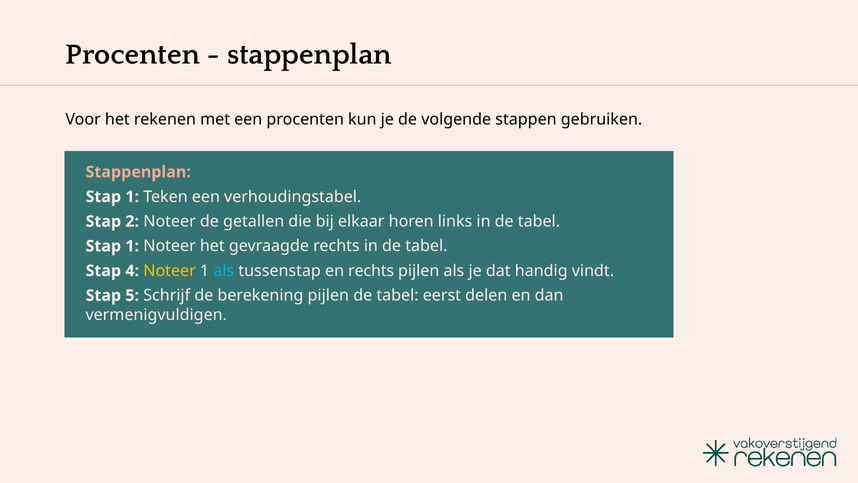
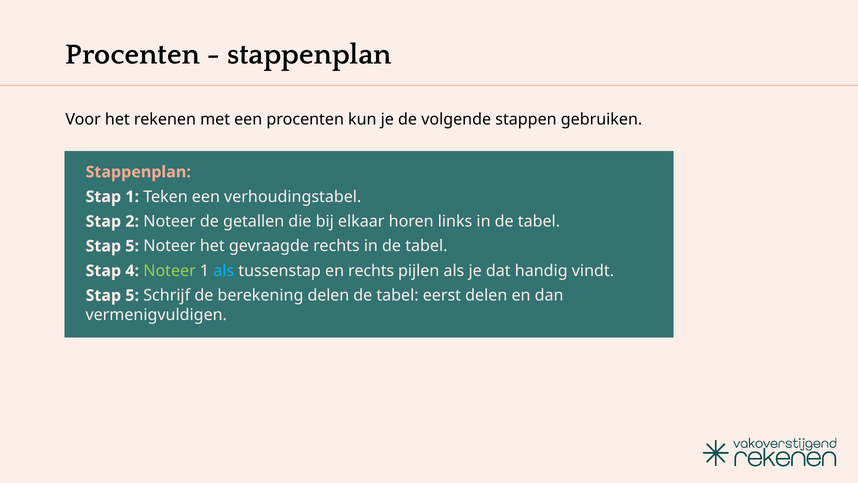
1: 1 -> 5 (132, 246)
Noteer colour: yellow -> light green (170, 271)
berekening pijlen: pijlen -> delen (328, 295)
